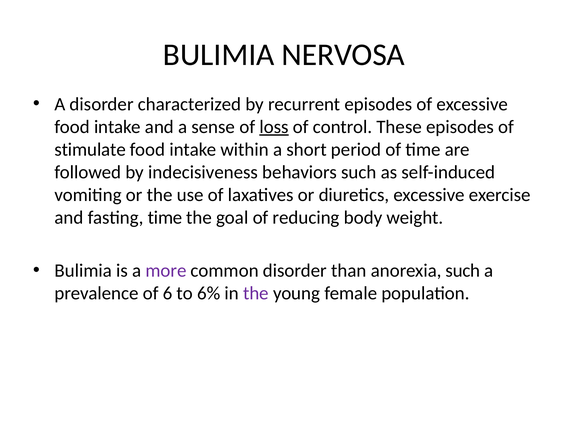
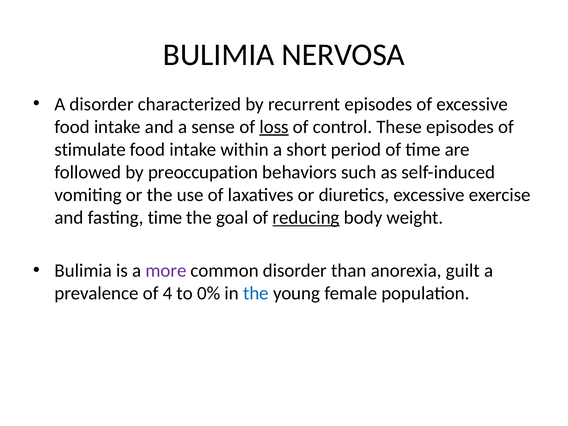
indecisiveness: indecisiveness -> preoccupation (203, 172)
reducing underline: none -> present (306, 218)
anorexia such: such -> guilt (463, 271)
6: 6 -> 4 (168, 293)
6%: 6% -> 0% (209, 293)
the colour: purple -> blue (256, 293)
